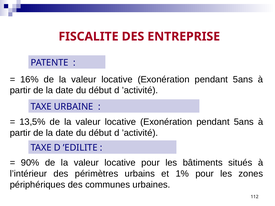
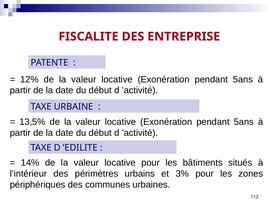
16%: 16% -> 12% (29, 79)
90%: 90% -> 14% (30, 163)
1%: 1% -> 3% (182, 174)
